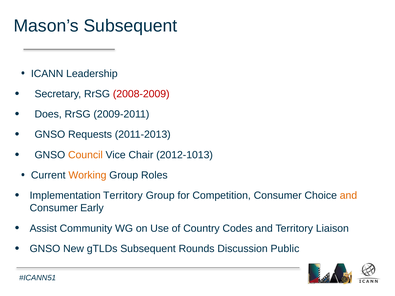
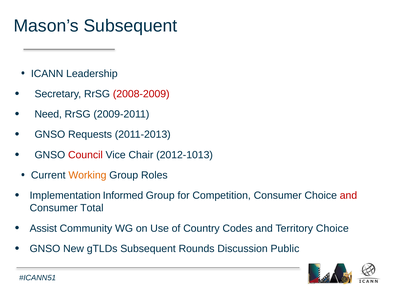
Does: Does -> Need (48, 114)
Council colour: orange -> red (85, 155)
Implementation Territory: Territory -> Informed (123, 196)
and colour: orange -> red (348, 196)
Early: Early -> Total (92, 208)
Territory Liaison: Liaison -> Choice (332, 229)
